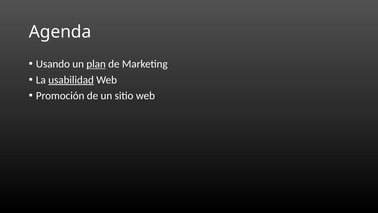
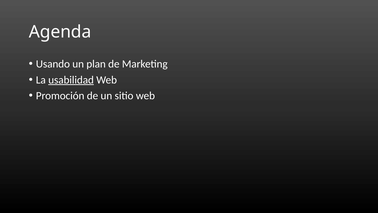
plan underline: present -> none (96, 64)
